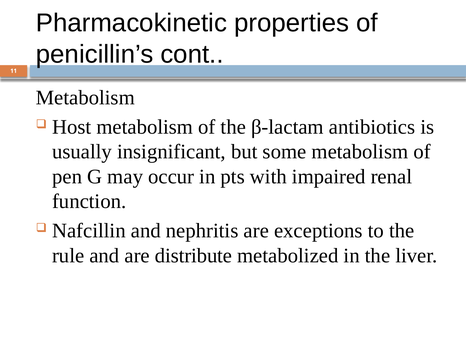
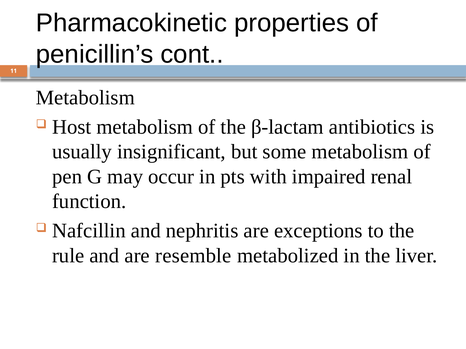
distribute: distribute -> resemble (193, 256)
